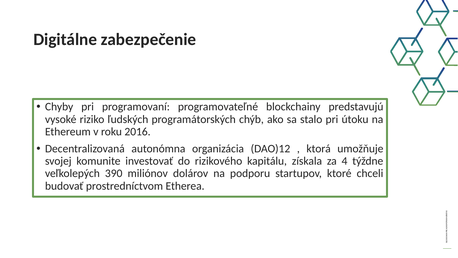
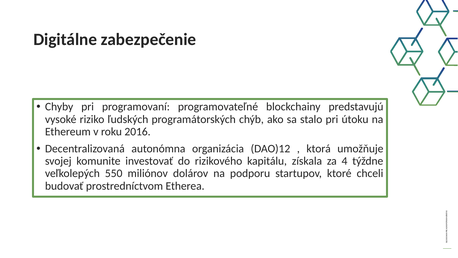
390: 390 -> 550 (114, 173)
